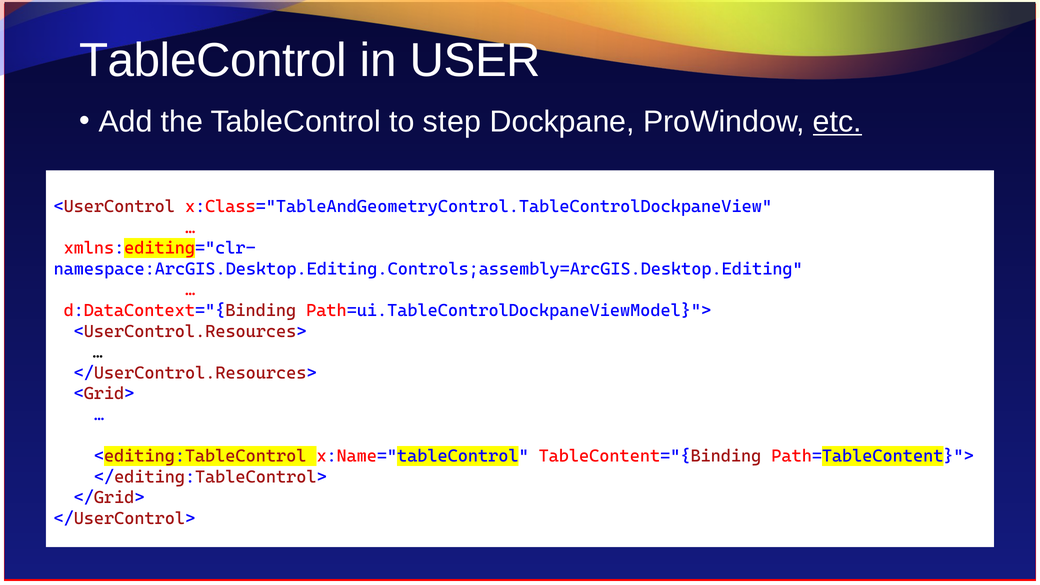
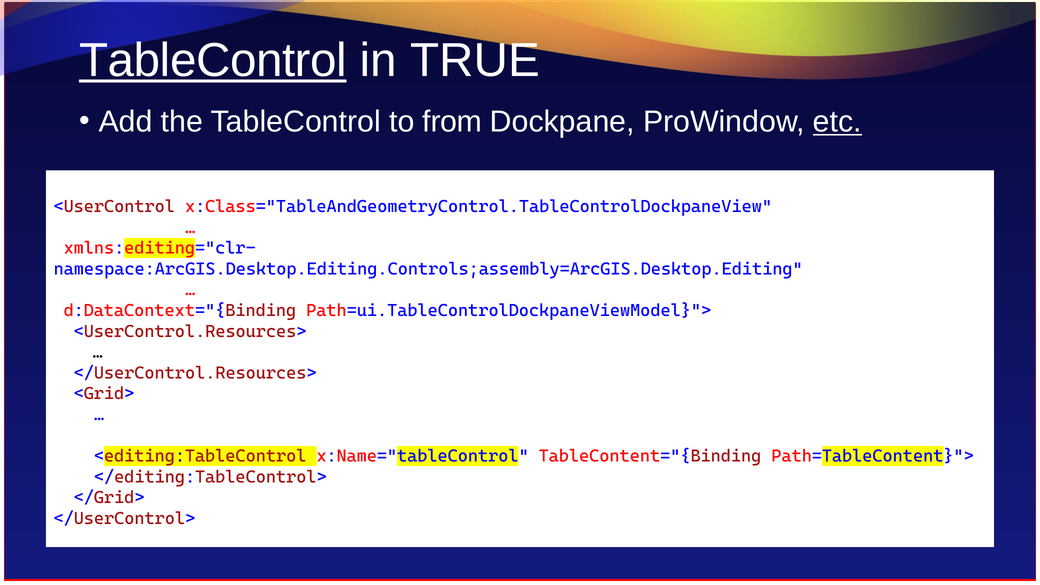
TableControl underline: none -> present (213, 60)
USER: USER -> TRUE (475, 60)
step: step -> from (452, 122)
